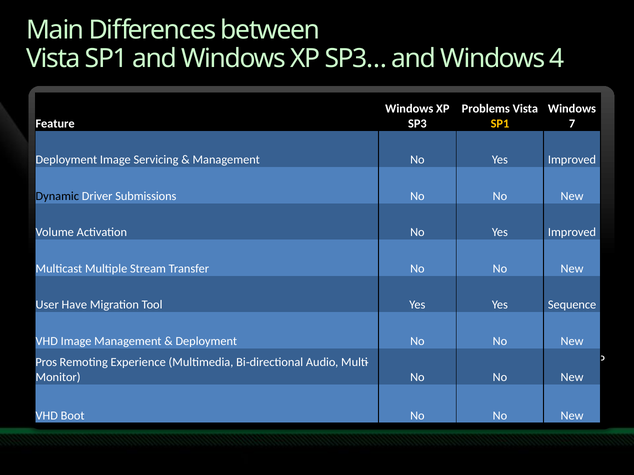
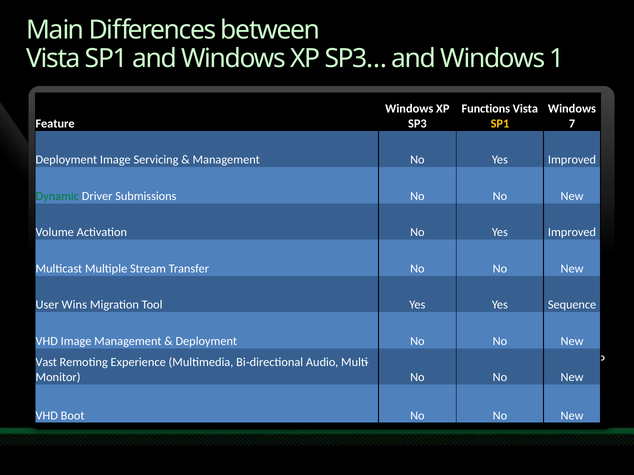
4: 4 -> 1 (557, 58)
Problems: Problems -> Functions (486, 109)
Dynamic colour: black -> green (57, 196)
Have: Have -> Wins (74, 305)
Pros: Pros -> Vast (46, 363)
